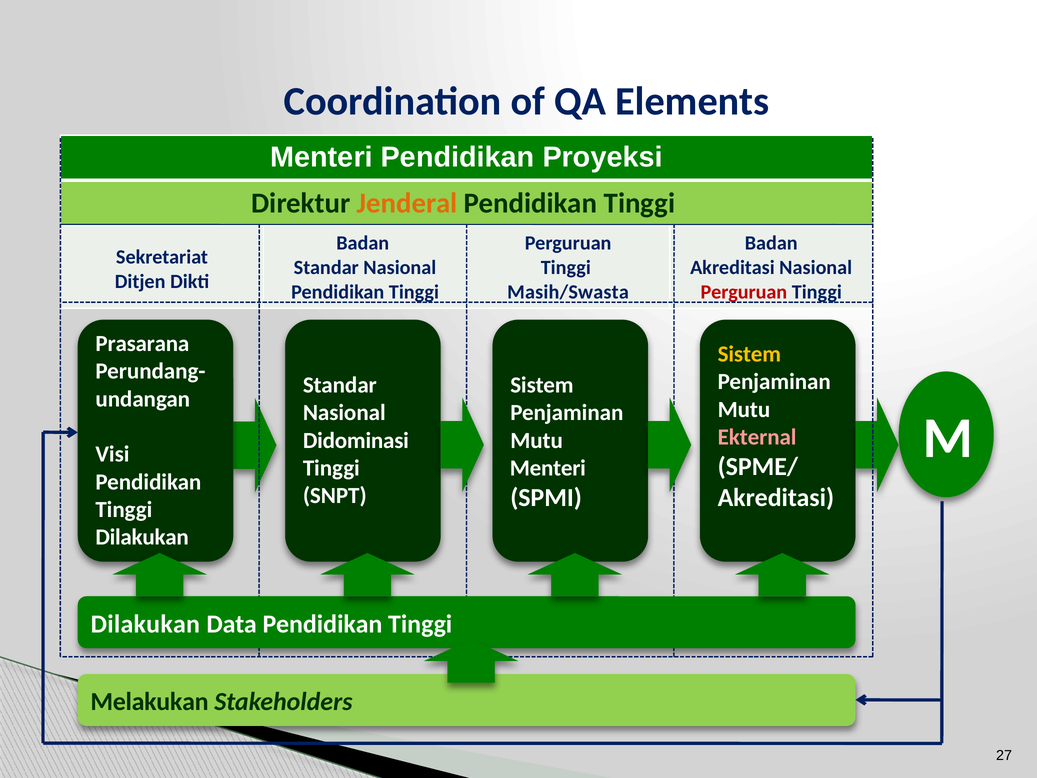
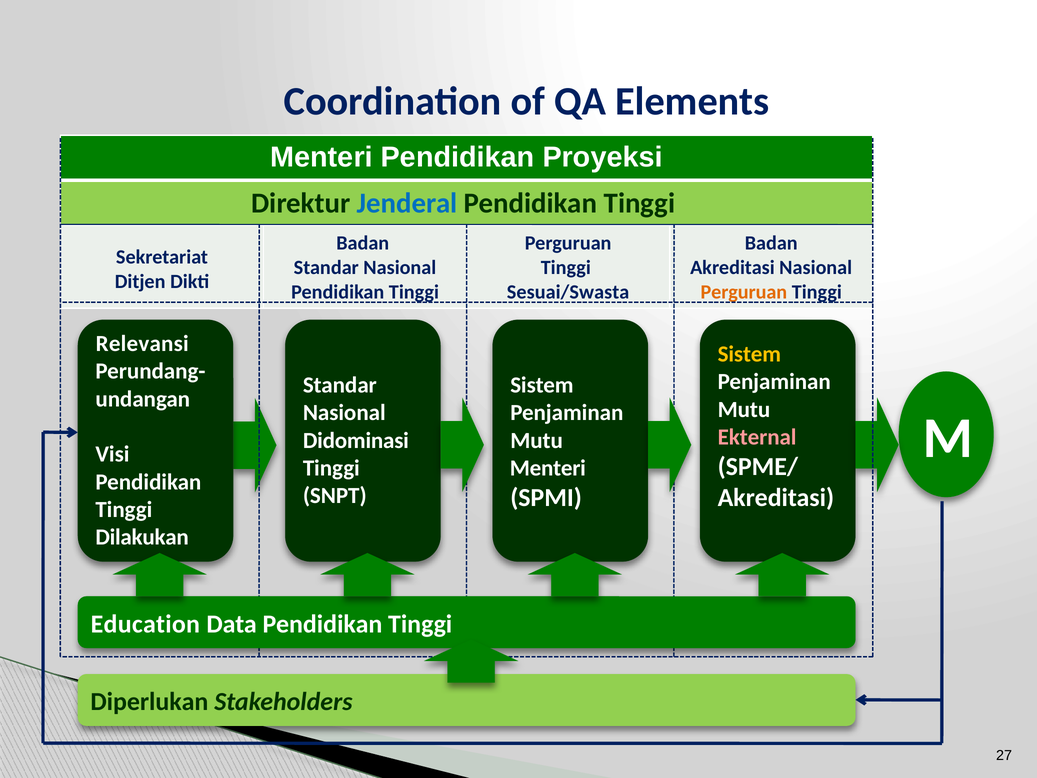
Jenderal colour: orange -> blue (407, 203)
Masih/Swasta: Masih/Swasta -> Sesuai/Swasta (568, 292)
Perguruan colour: red -> orange (744, 292)
Prasarana: Prasarana -> Relevansi (142, 344)
Dilakukan: Dilakukan -> Education (145, 624)
Melakukan: Melakukan -> Diperlukan (149, 702)
